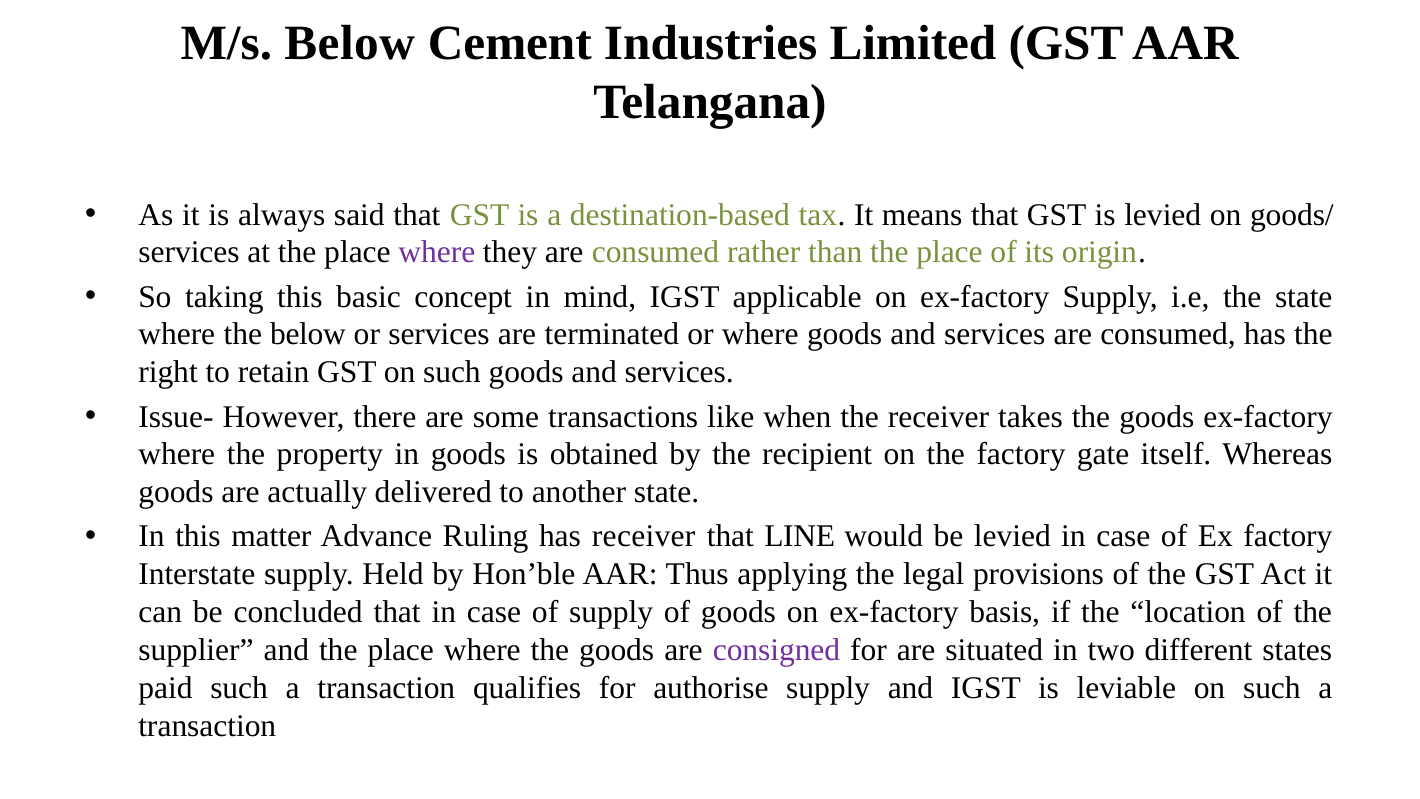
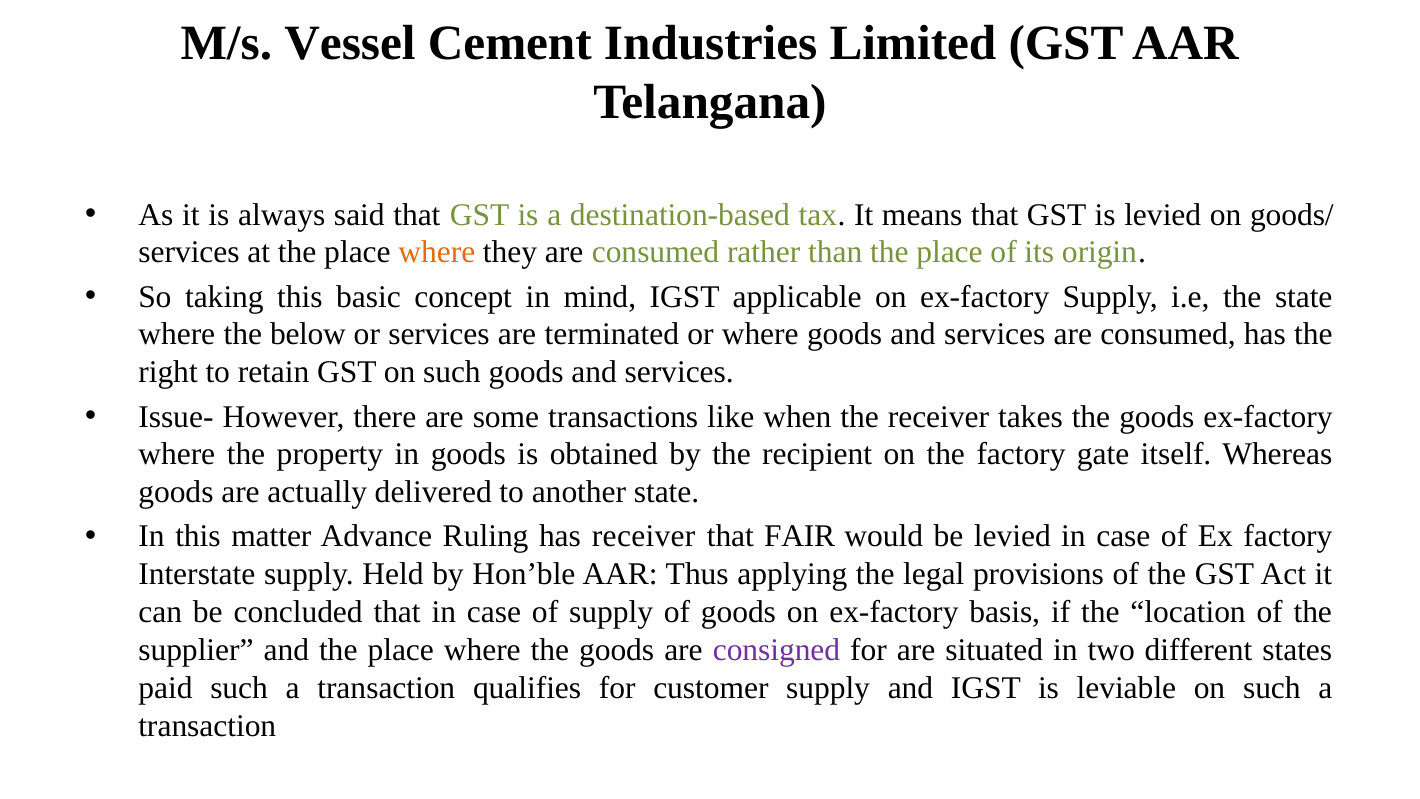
M/s Below: Below -> Vessel (350, 43)
where colour: purple -> orange (437, 252)
LINE: LINE -> FAIR (800, 536)
authorise: authorise -> customer (711, 688)
